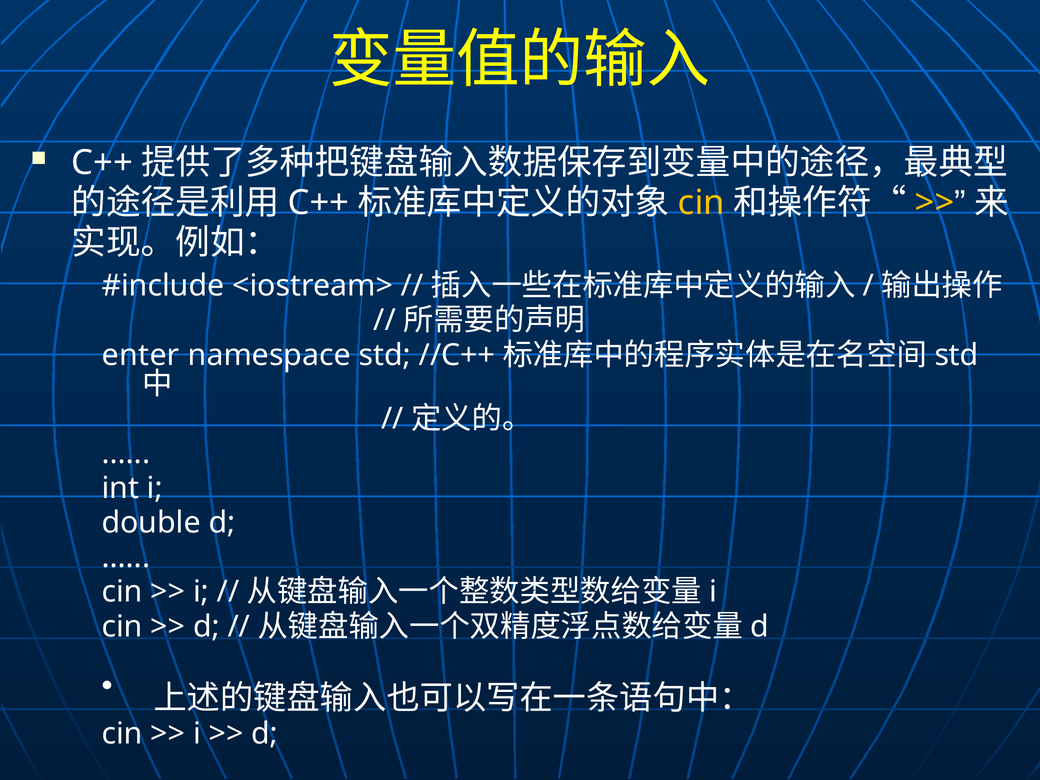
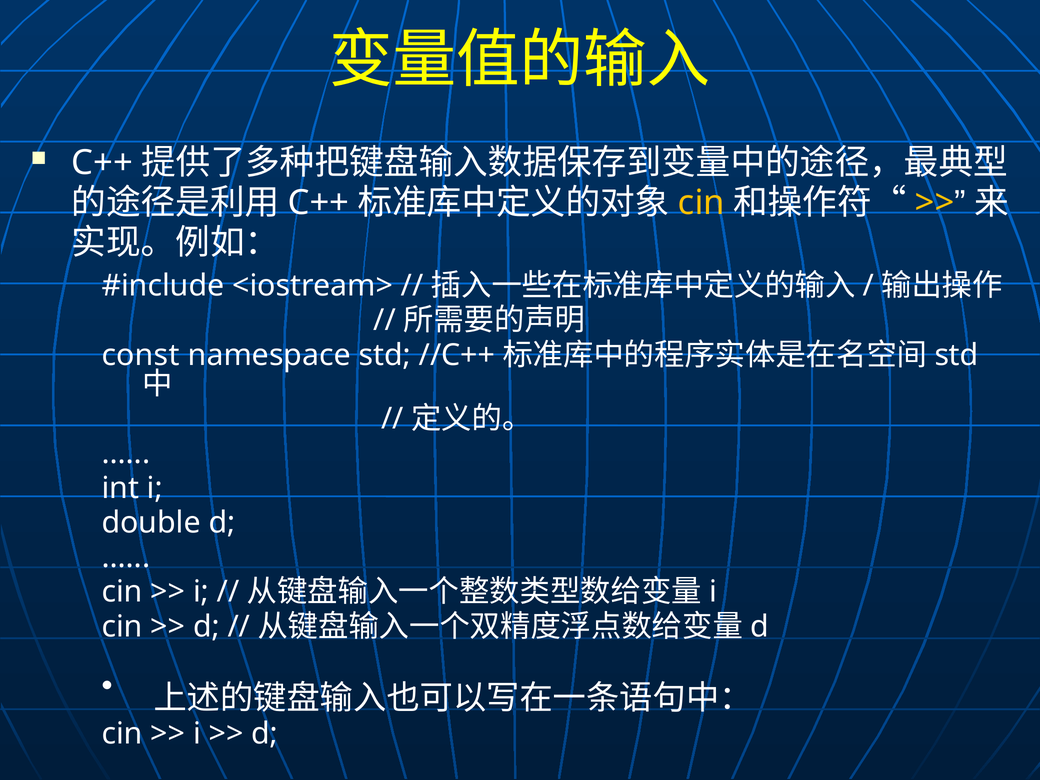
enter: enter -> const (141, 355)
